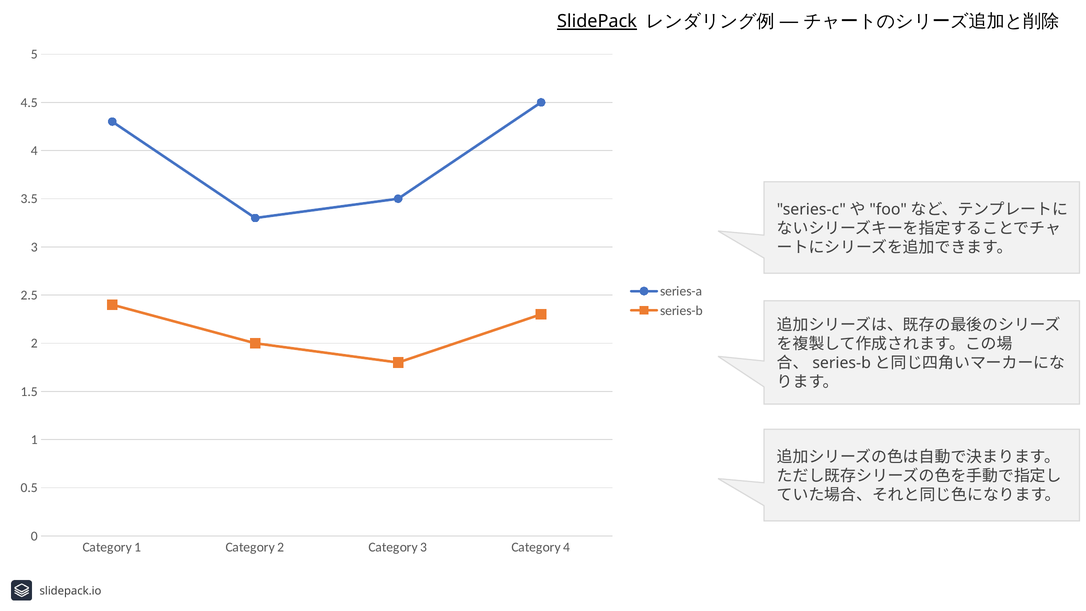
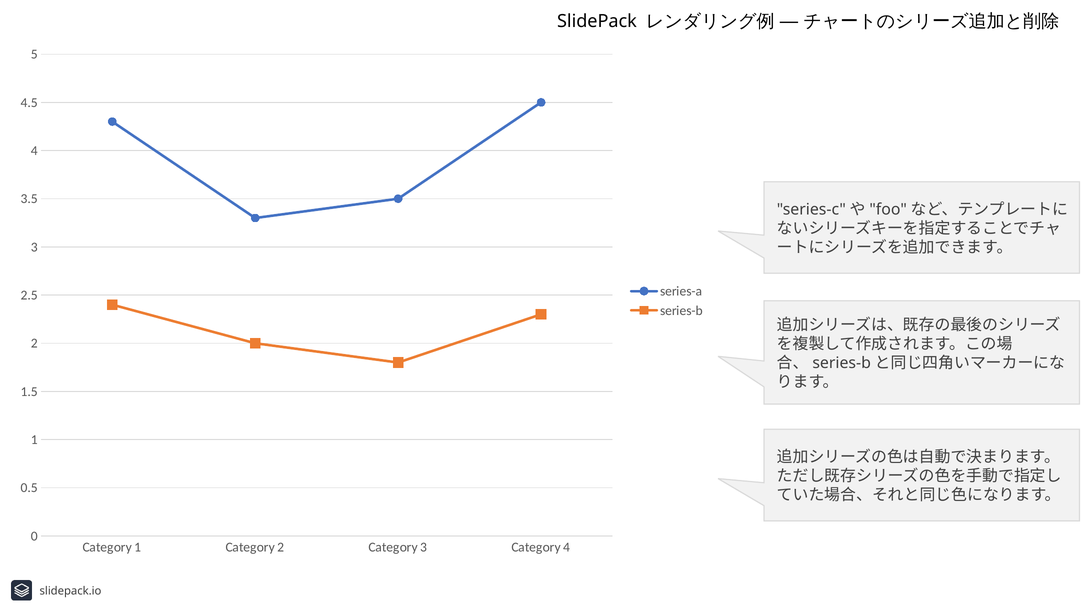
SlidePack underline: present -> none (597, 21)
